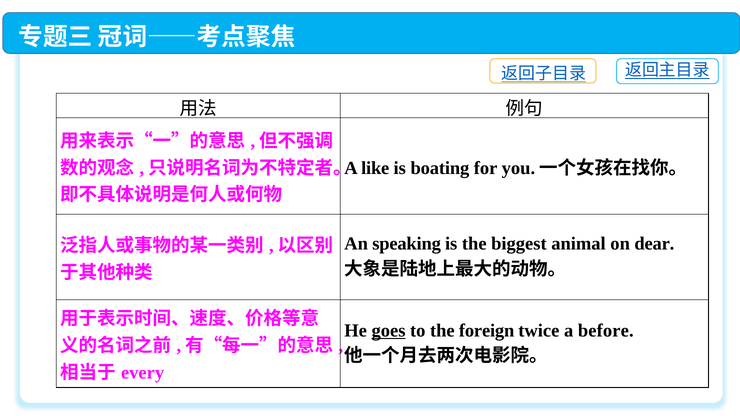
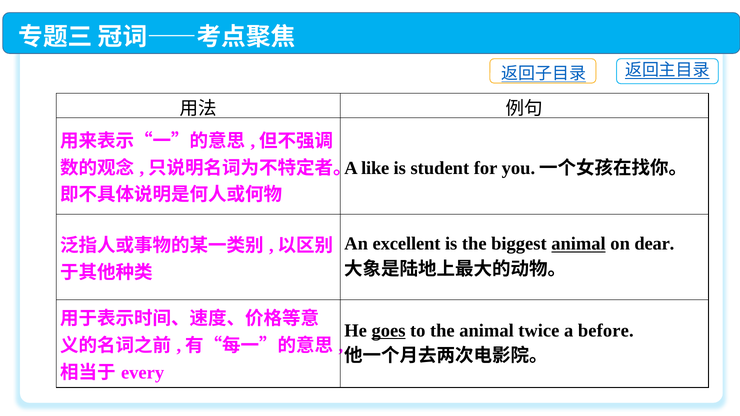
boating: boating -> student (440, 168)
speaking: speaking -> excellent (407, 244)
animal underline: none -> present (579, 244)
the foreign: foreign -> animal (487, 331)
